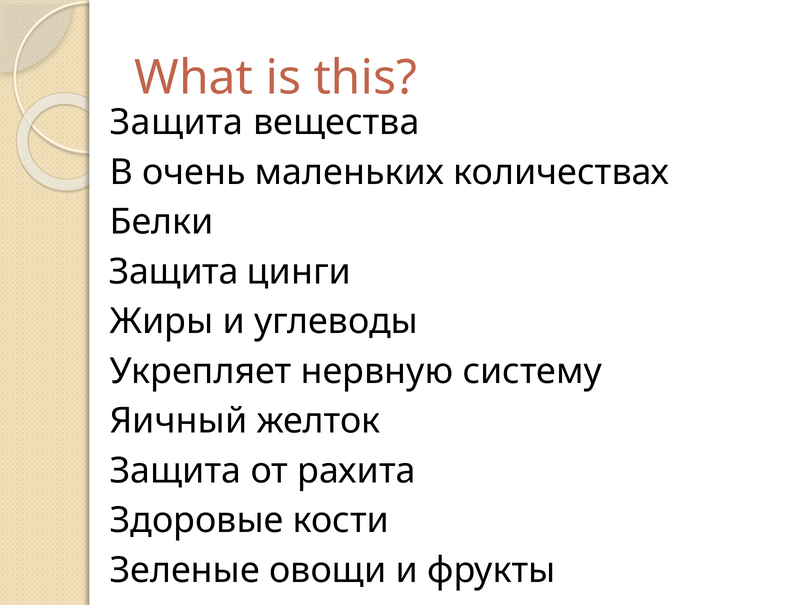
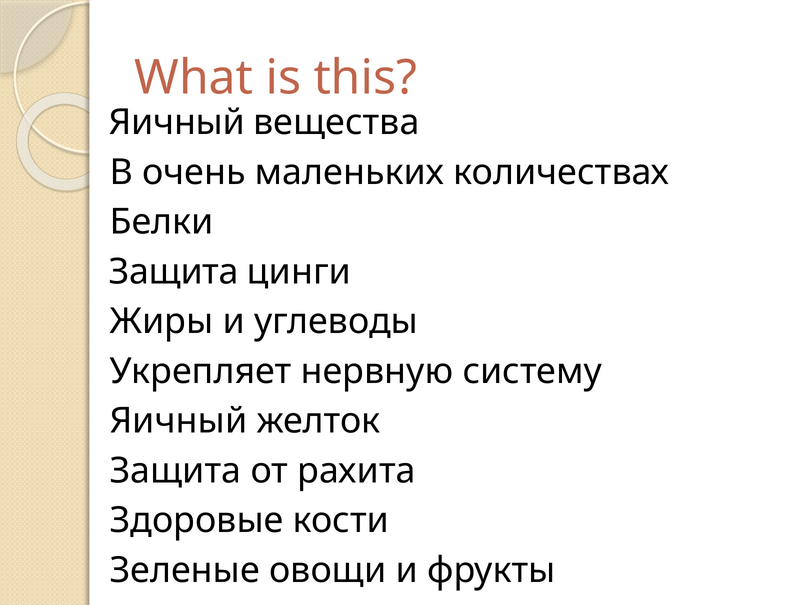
Защита: Защита -> Яичный (177, 122)
